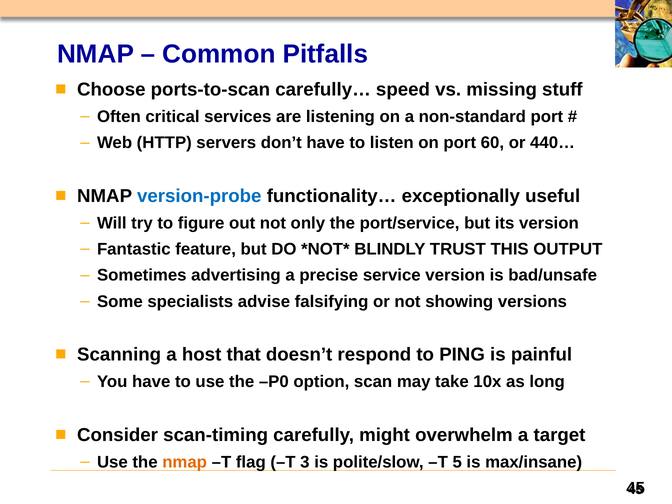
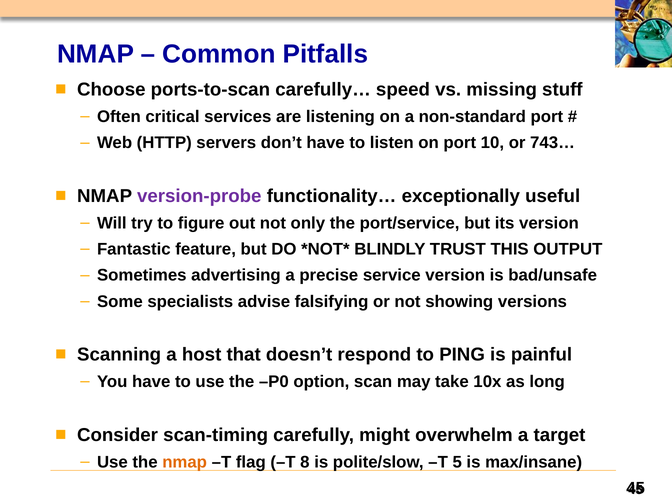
60: 60 -> 10 (492, 143)
440…: 440… -> 743… (553, 143)
version-probe colour: blue -> purple (199, 196)
3: 3 -> 8 (305, 462)
